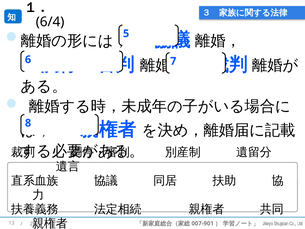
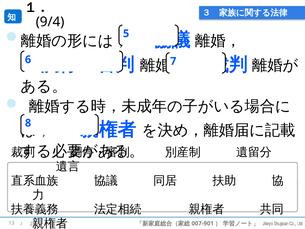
6/4: 6/4 -> 9/4 (50, 22)
